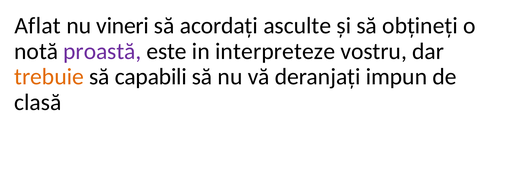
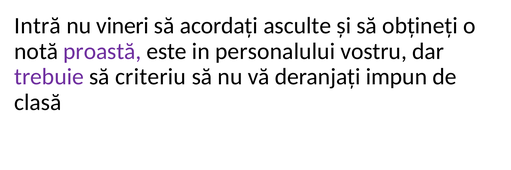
Aflat: Aflat -> Intră (38, 26)
interpreteze: interpreteze -> personalului (275, 51)
trebuie colour: orange -> purple (49, 77)
capabili: capabili -> criteriu (151, 77)
